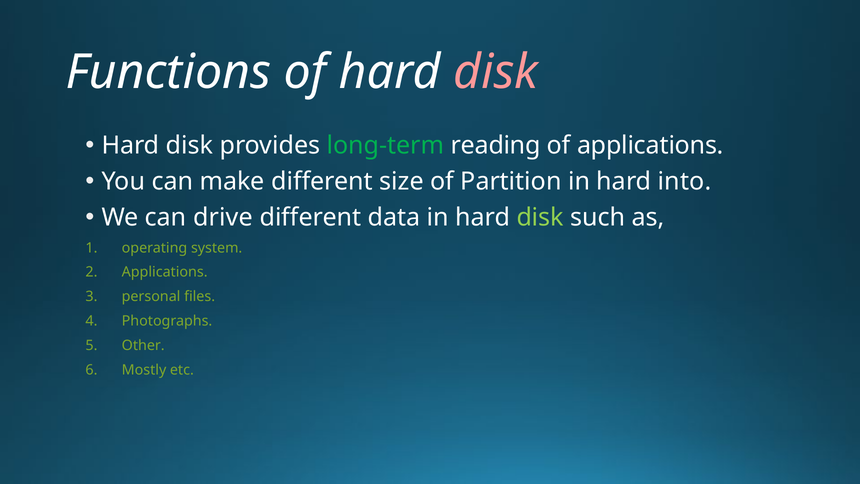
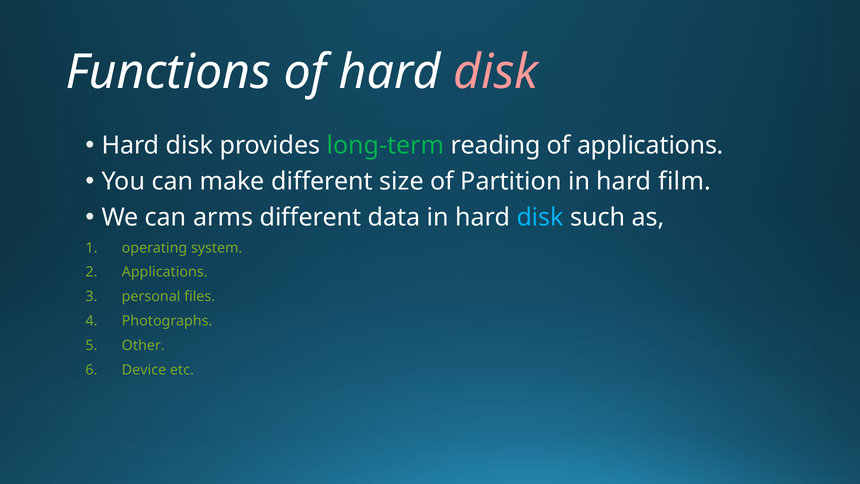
into: into -> film (685, 181)
drive: drive -> arms (223, 217)
disk colour: light green -> light blue (540, 217)
Mostly: Mostly -> Device (144, 370)
